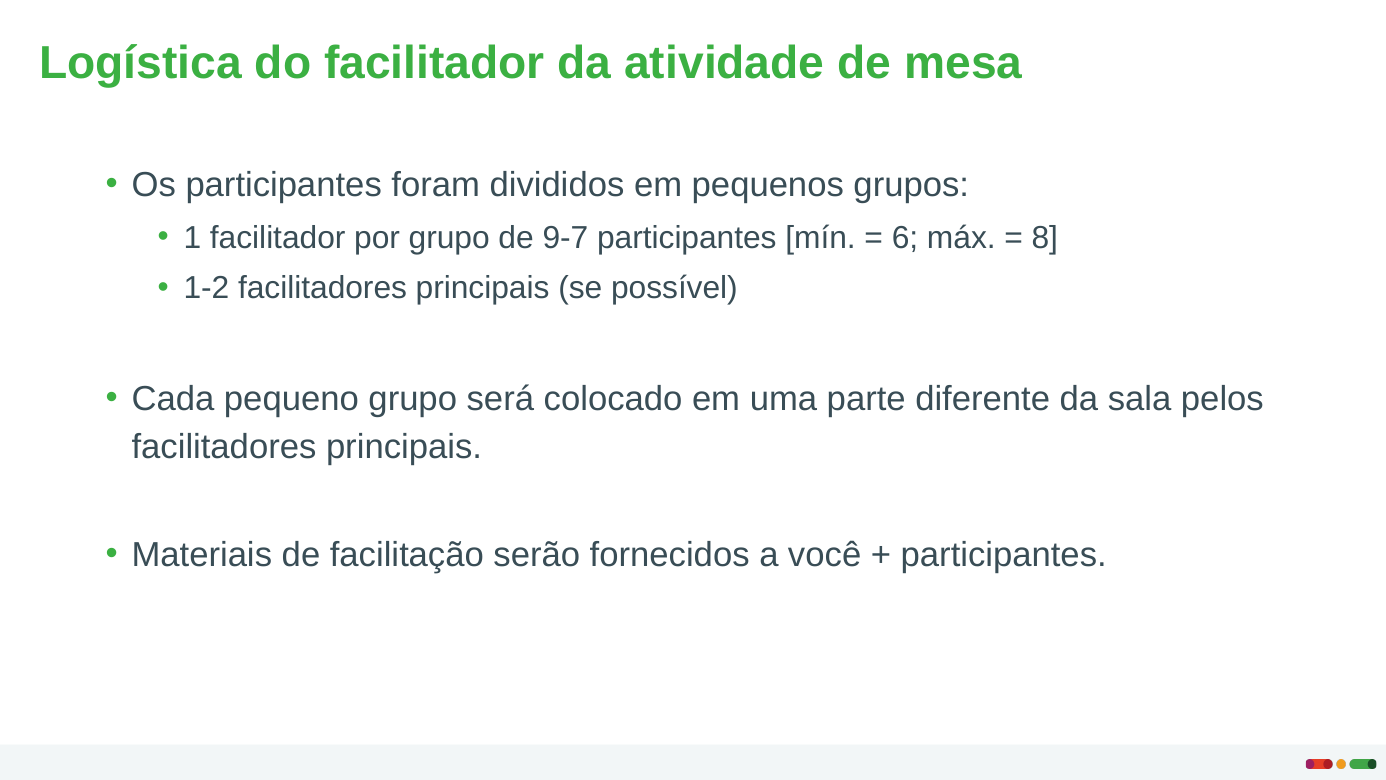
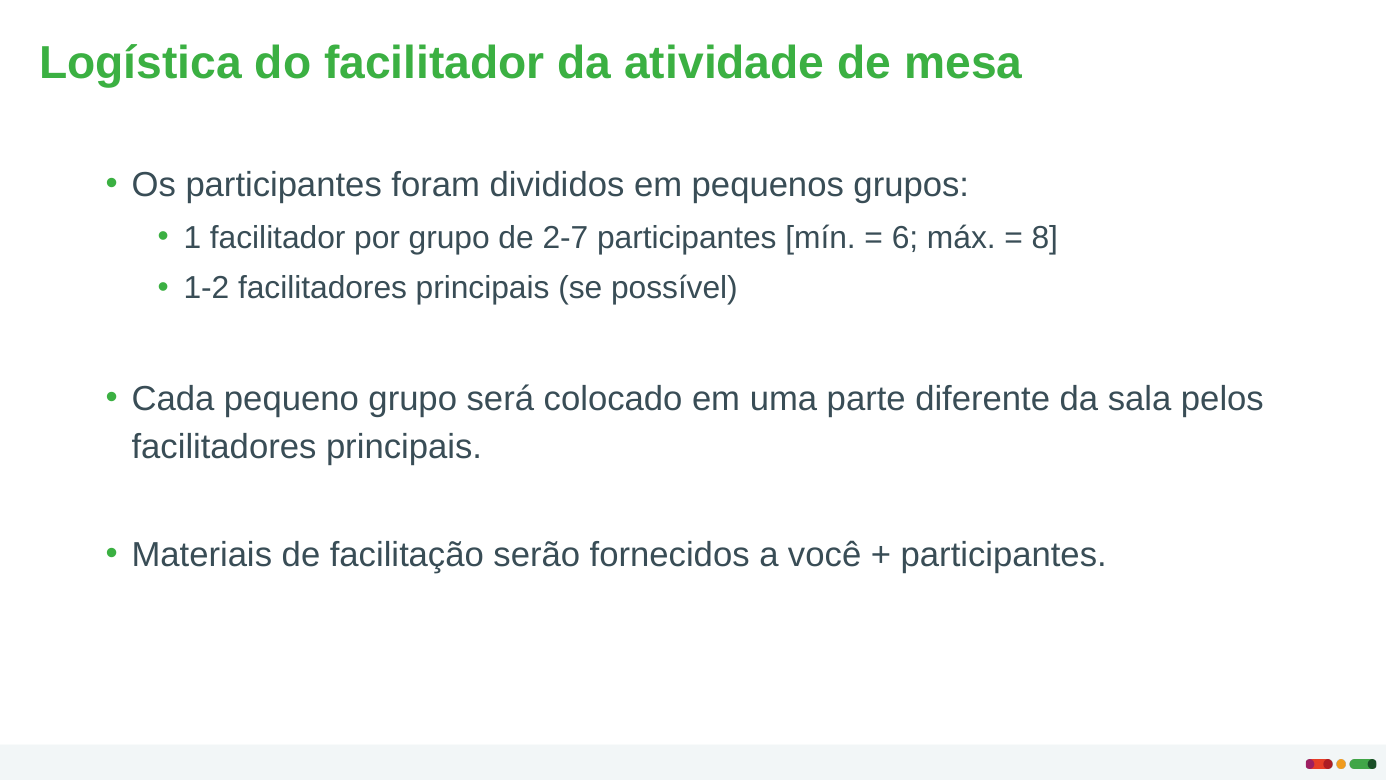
9-7: 9-7 -> 2-7 (565, 237)
